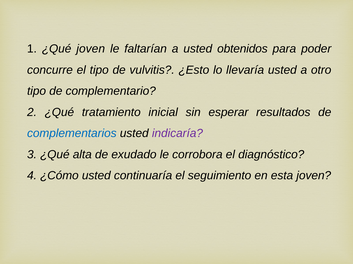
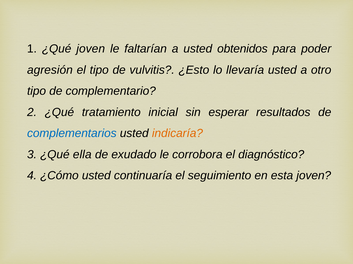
concurre: concurre -> agresión (50, 70)
indicaría colour: purple -> orange (177, 134)
alta: alta -> ella (82, 155)
